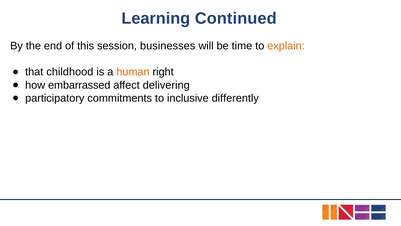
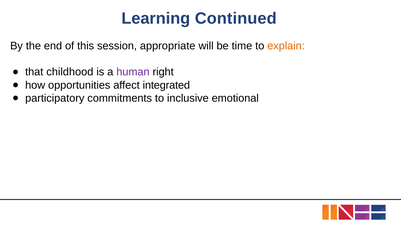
businesses: businesses -> appropriate (168, 46)
human colour: orange -> purple (133, 72)
embarrassed: embarrassed -> opportunities (79, 85)
delivering: delivering -> integrated (166, 85)
differently: differently -> emotional (235, 98)
